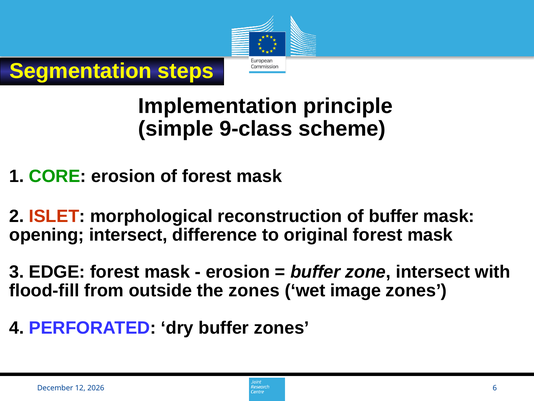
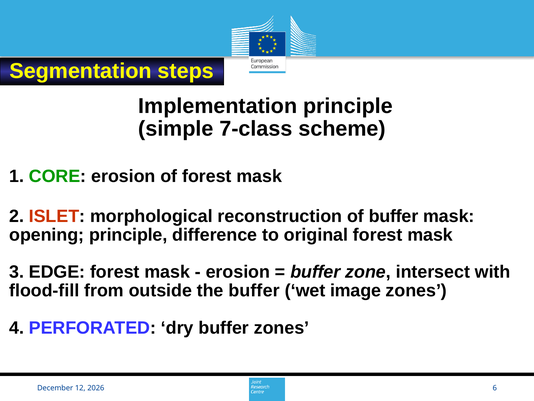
9-class: 9-class -> 7-class (256, 129)
opening intersect: intersect -> principle (128, 235)
the zones: zones -> buffer (254, 290)
